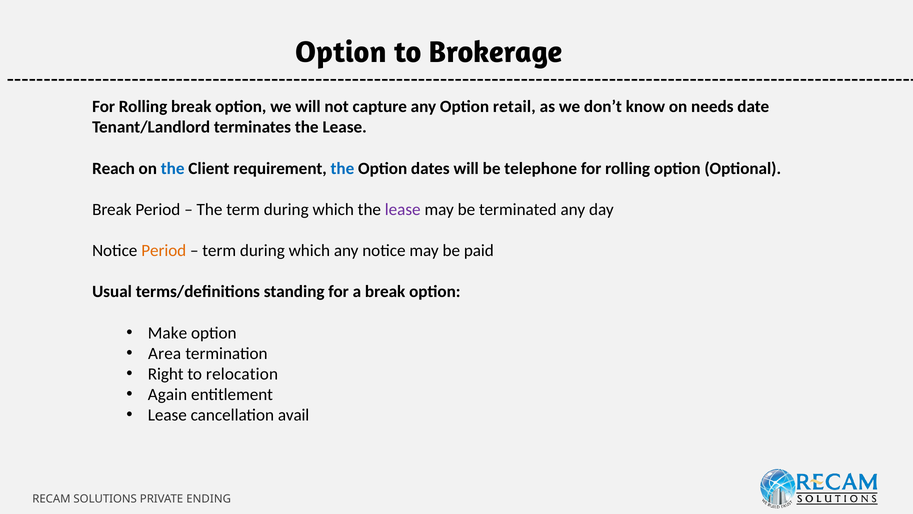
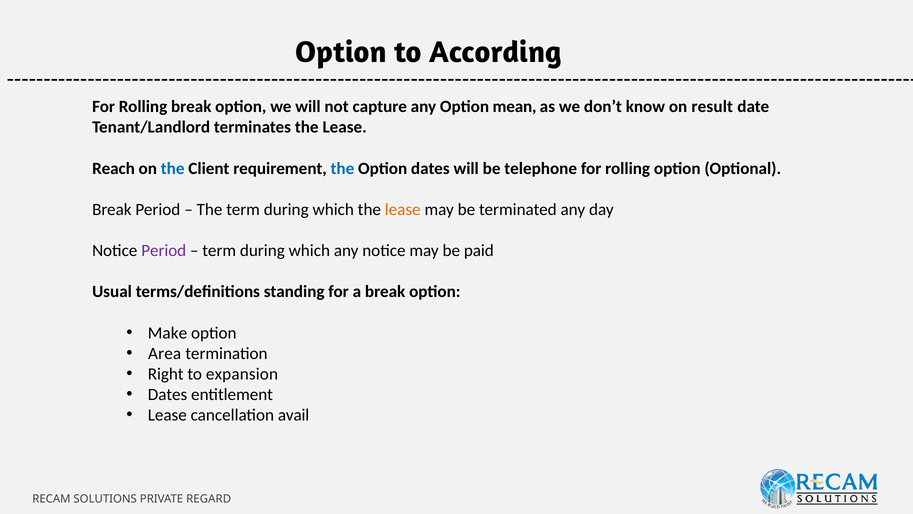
Brokerage: Brokerage -> According (495, 52)
retail: retail -> mean (514, 107)
needs: needs -> result (712, 107)
lease colour: purple -> orange (403, 209)
Period colour: orange -> purple (164, 250)
relocation: relocation -> expansion (242, 374)
Again: Again -> Dates (168, 394)
ENDING: ENDING -> REGARD (209, 498)
